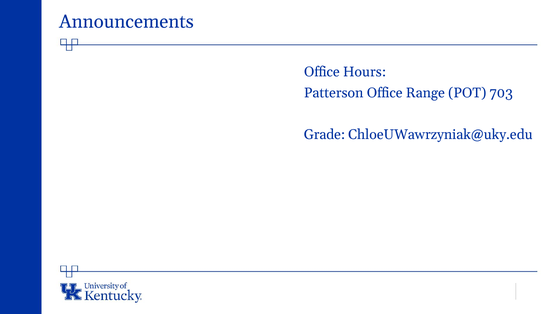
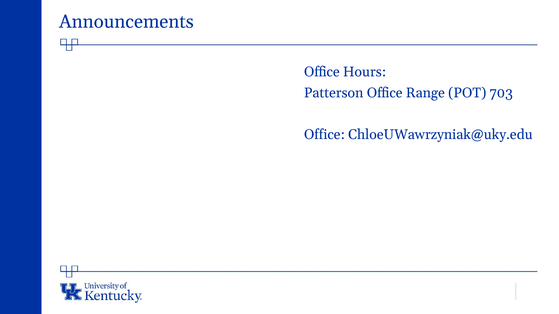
Grade: Grade -> Office (324, 135)
